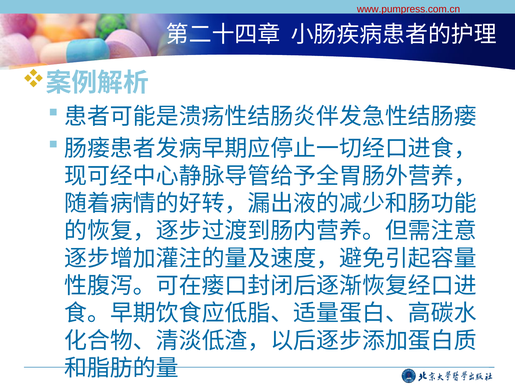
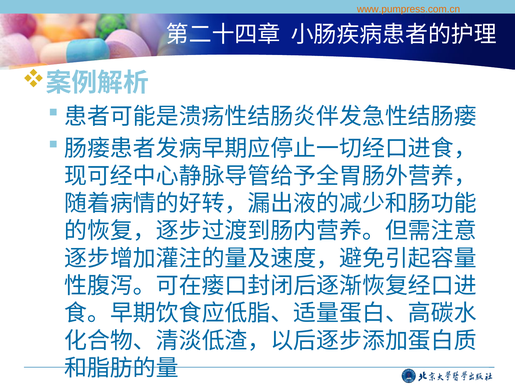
www.pumpress.com.cn colour: red -> orange (409, 9)
